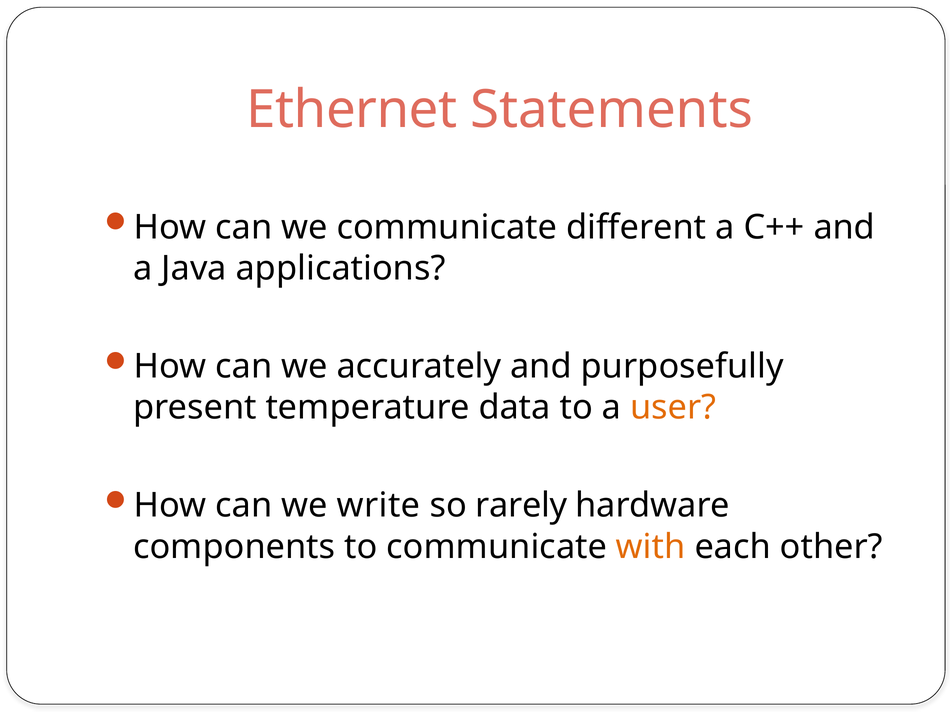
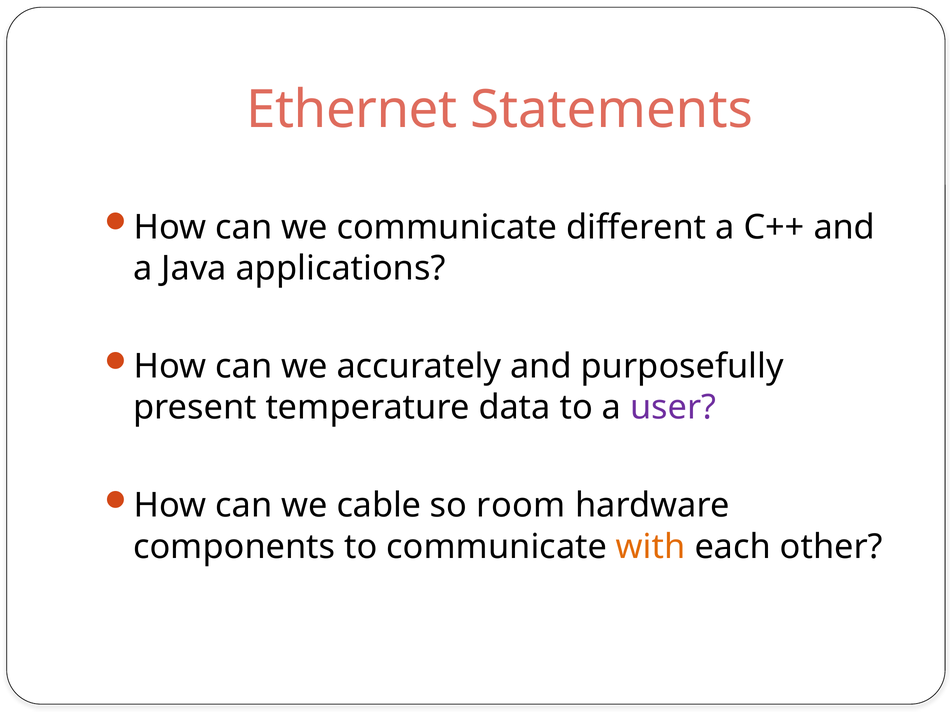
user colour: orange -> purple (673, 408)
write: write -> cable (379, 505)
rarely: rarely -> room (521, 505)
